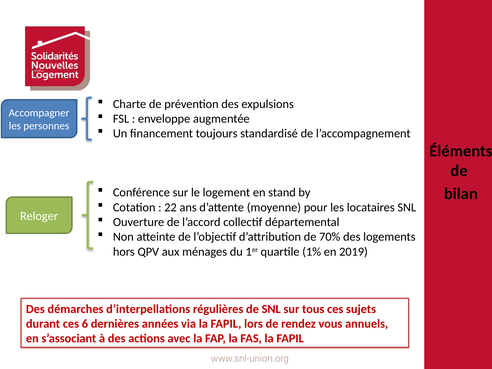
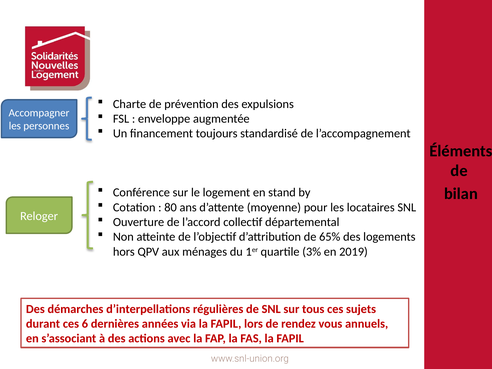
22: 22 -> 80 (171, 207)
70%: 70% -> 65% (330, 237)
1%: 1% -> 3% (312, 252)
